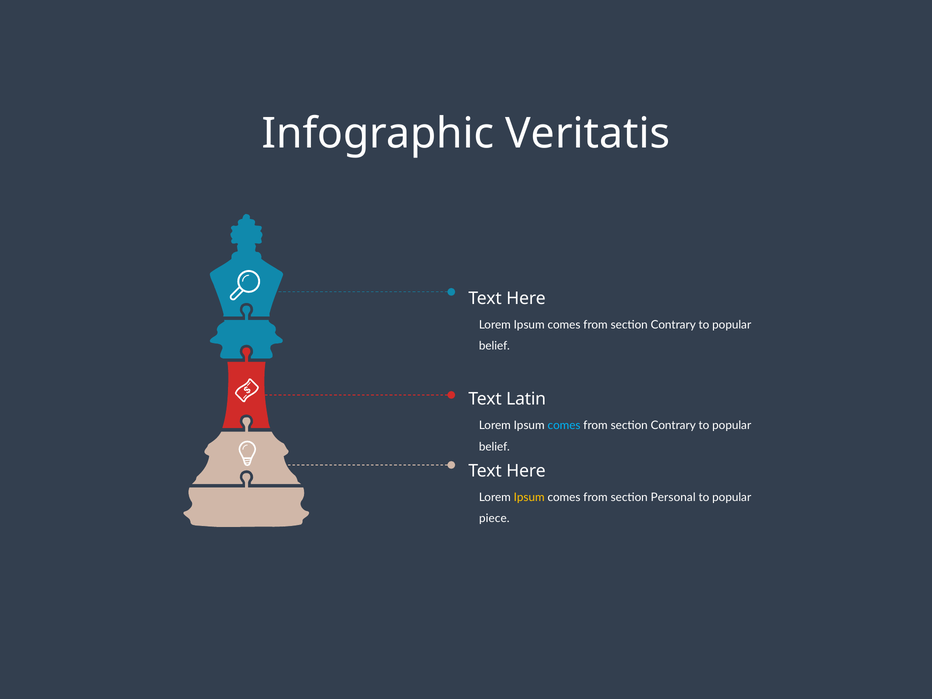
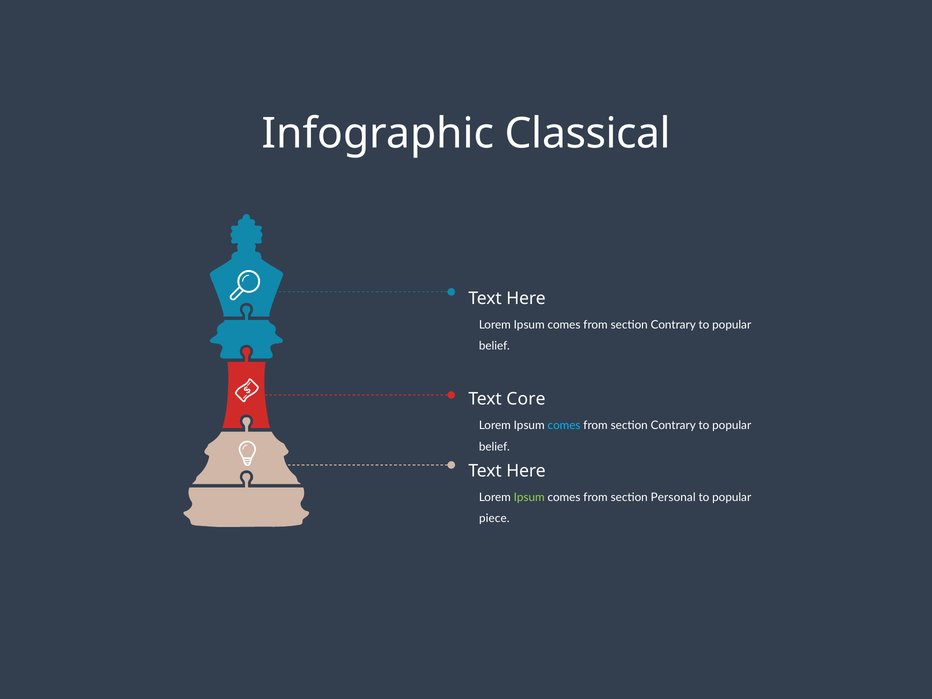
Veritatis: Veritatis -> Classical (588, 134)
Latin: Latin -> Core (526, 399)
Ipsum colour: yellow -> light green (529, 497)
